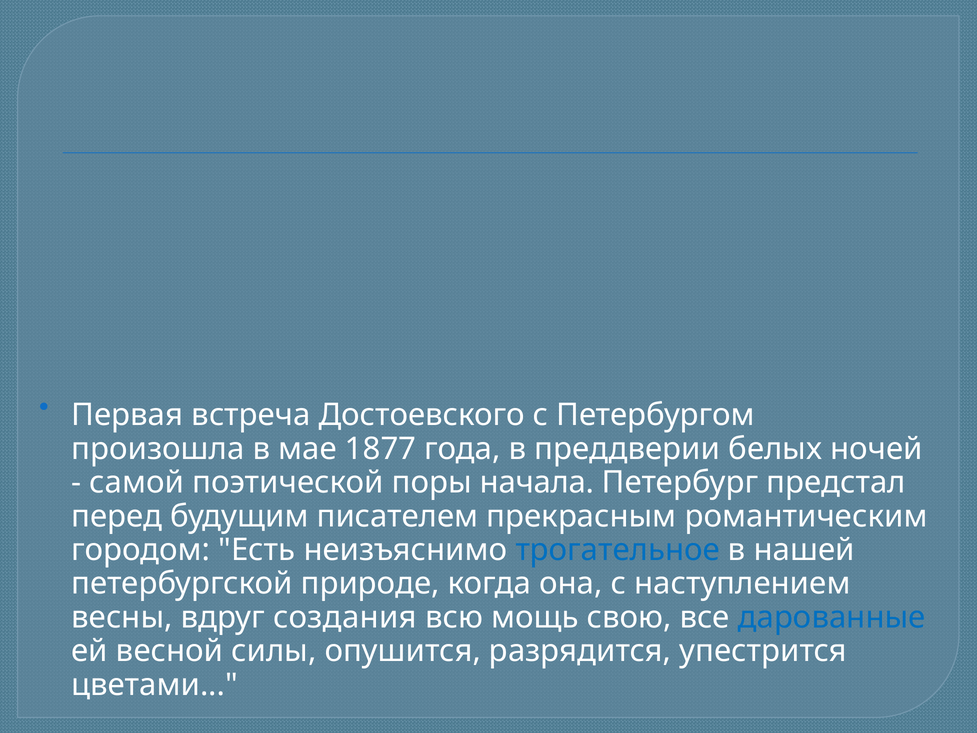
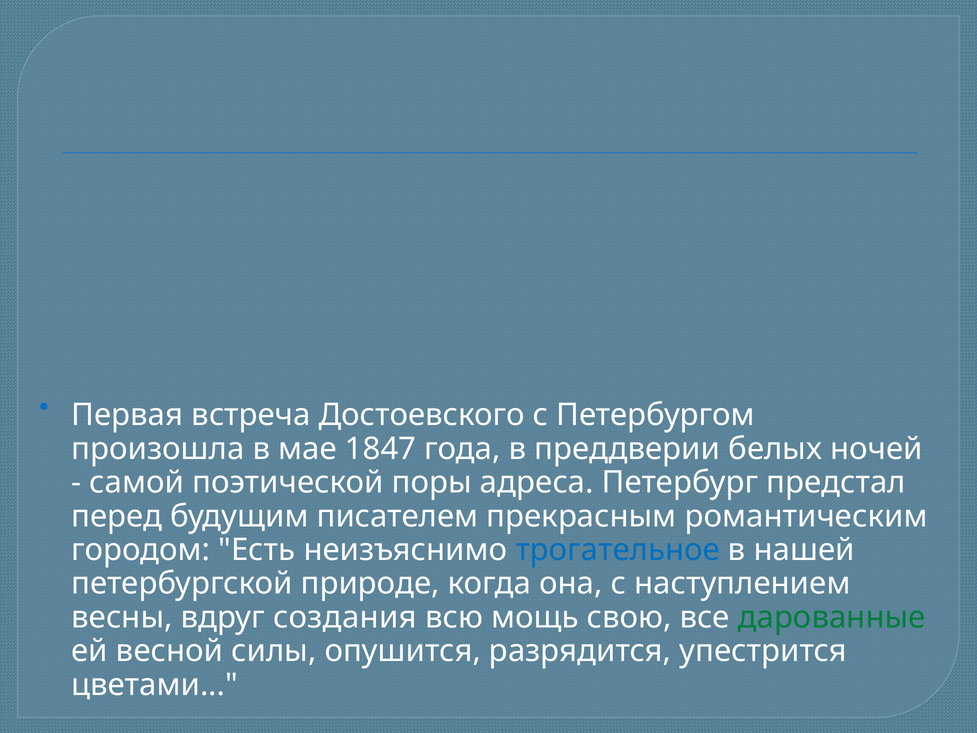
1877: 1877 -> 1847 (381, 449)
начала: начала -> адреса (537, 482)
дарованные colour: blue -> green (832, 617)
